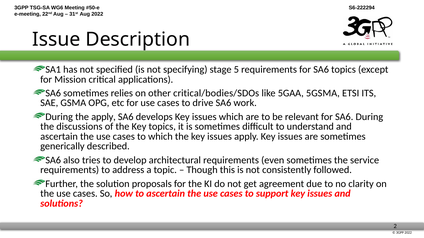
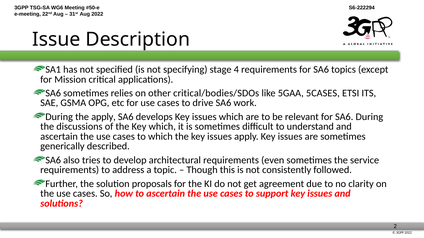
5: 5 -> 4 (236, 70)
5GSMA: 5GSMA -> 5CASES (323, 93)
Key topics: topics -> which (162, 127)
